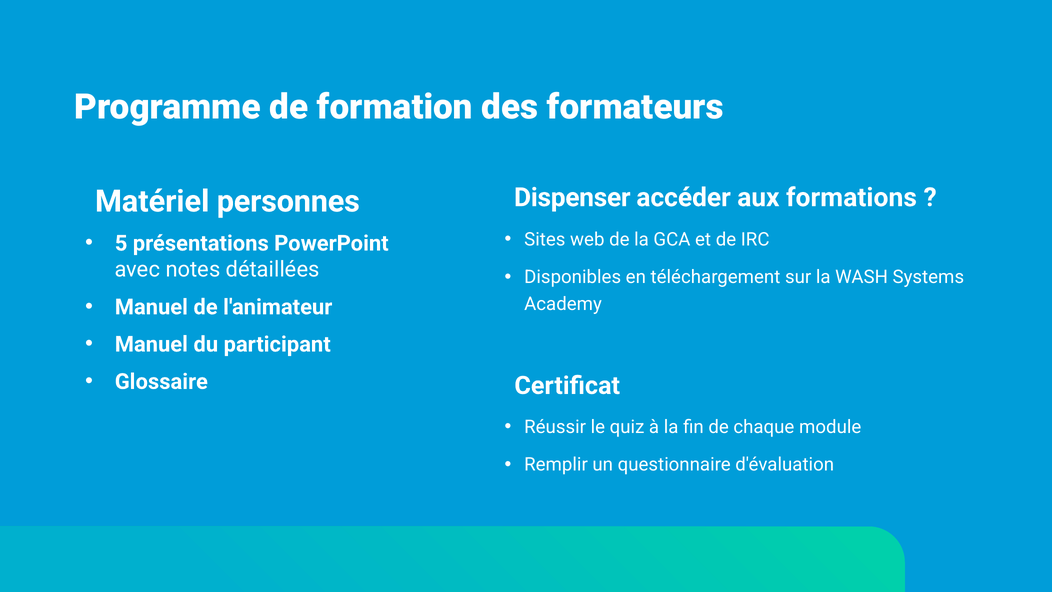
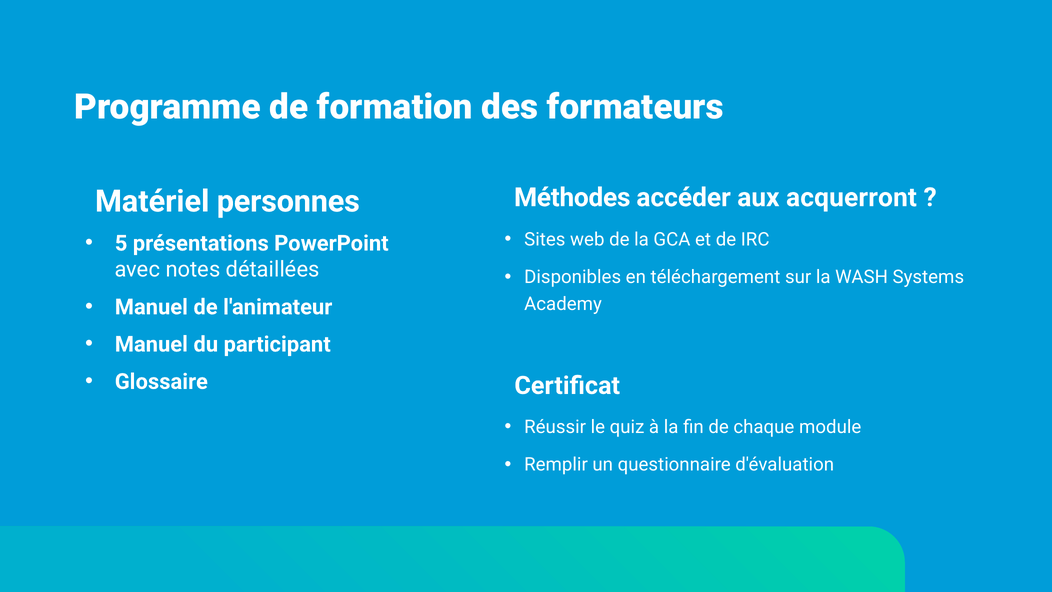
Dispenser: Dispenser -> Méthodes (572, 197)
formations: formations -> acquerront (851, 197)
